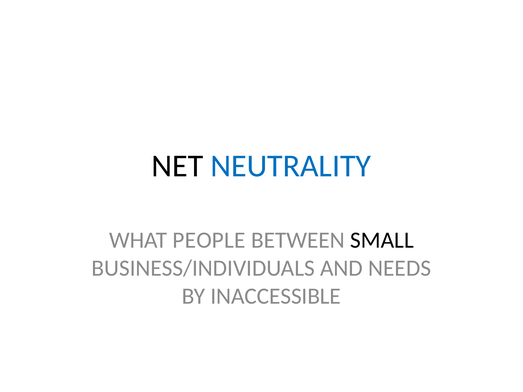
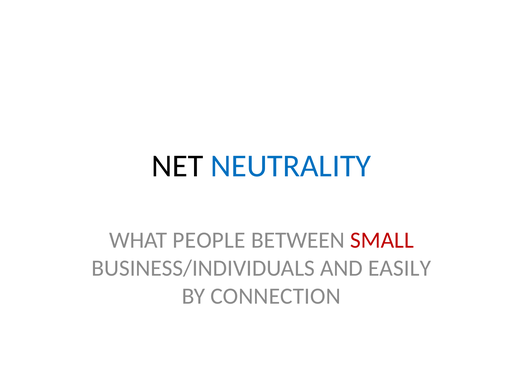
SMALL colour: black -> red (382, 240)
NEEDS: NEEDS -> EASILY (400, 268)
INACCESSIBLE: INACCESSIBLE -> CONNECTION (276, 296)
